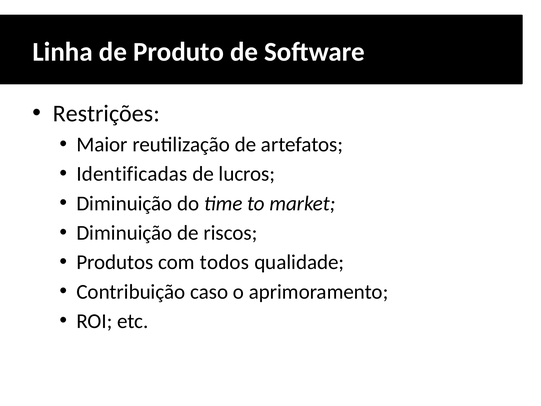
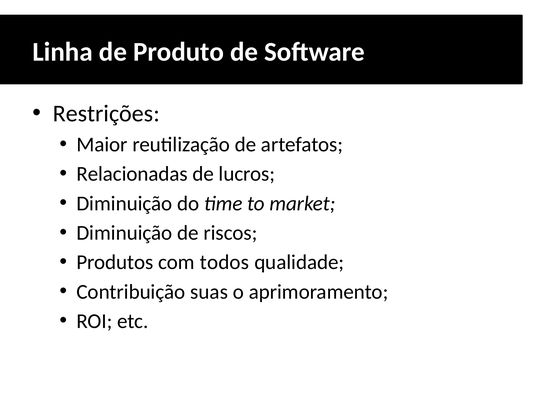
Identificadas: Identificadas -> Relacionadas (132, 174)
caso: caso -> suas (209, 292)
